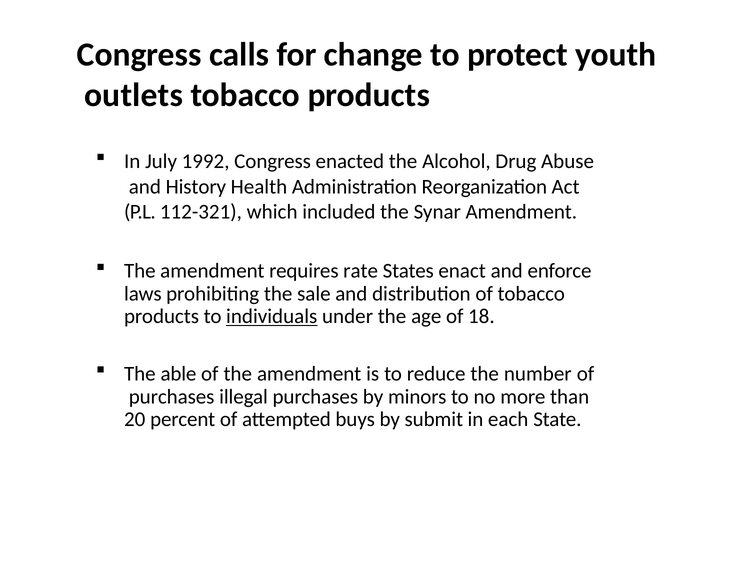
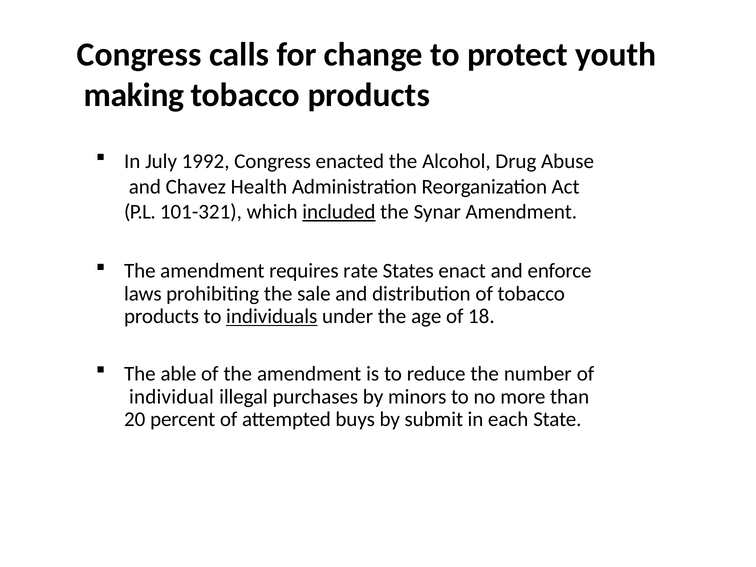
outlets: outlets -> making (134, 95)
History: History -> Chavez (196, 187)
112-321: 112-321 -> 101-321 (201, 212)
included underline: none -> present (339, 212)
purchases: purchases -> individual (171, 397)
